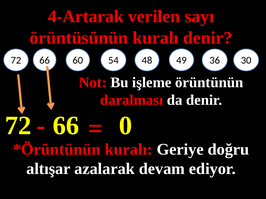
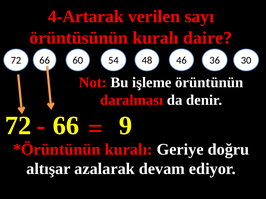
kuralı denir: denir -> daire (208, 38)
49: 49 -> 46 (181, 60)
0: 0 -> 9 (126, 126)
